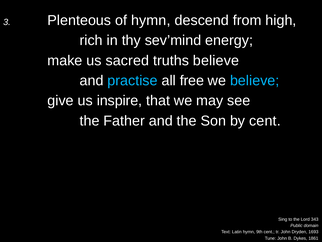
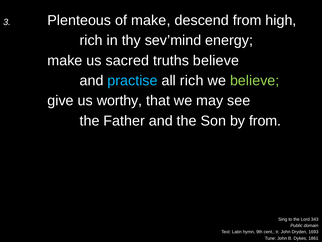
of hymn: hymn -> make (151, 20)
all free: free -> rich (192, 80)
believe colour: light blue -> light green (255, 80)
inspire: inspire -> worthy (119, 101)
by cent: cent -> from (265, 121)
